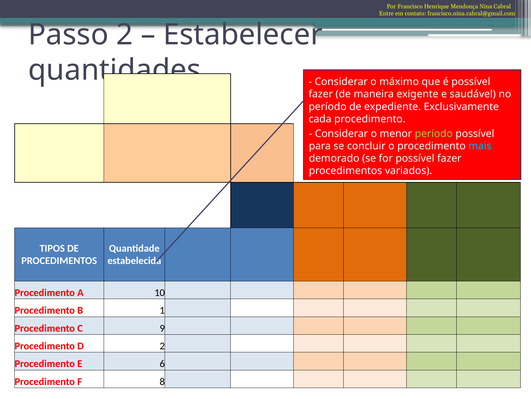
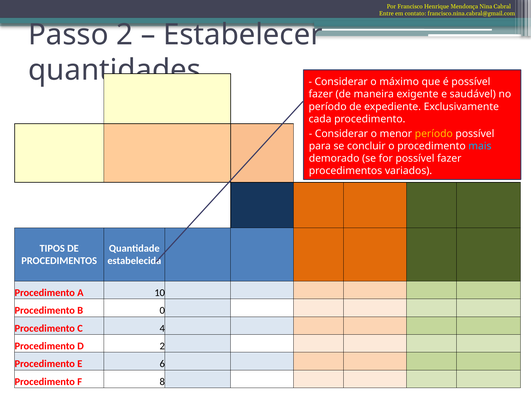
período colour: light green -> yellow (434, 133)
1: 1 -> 0 (162, 310)
9: 9 -> 4 (162, 328)
